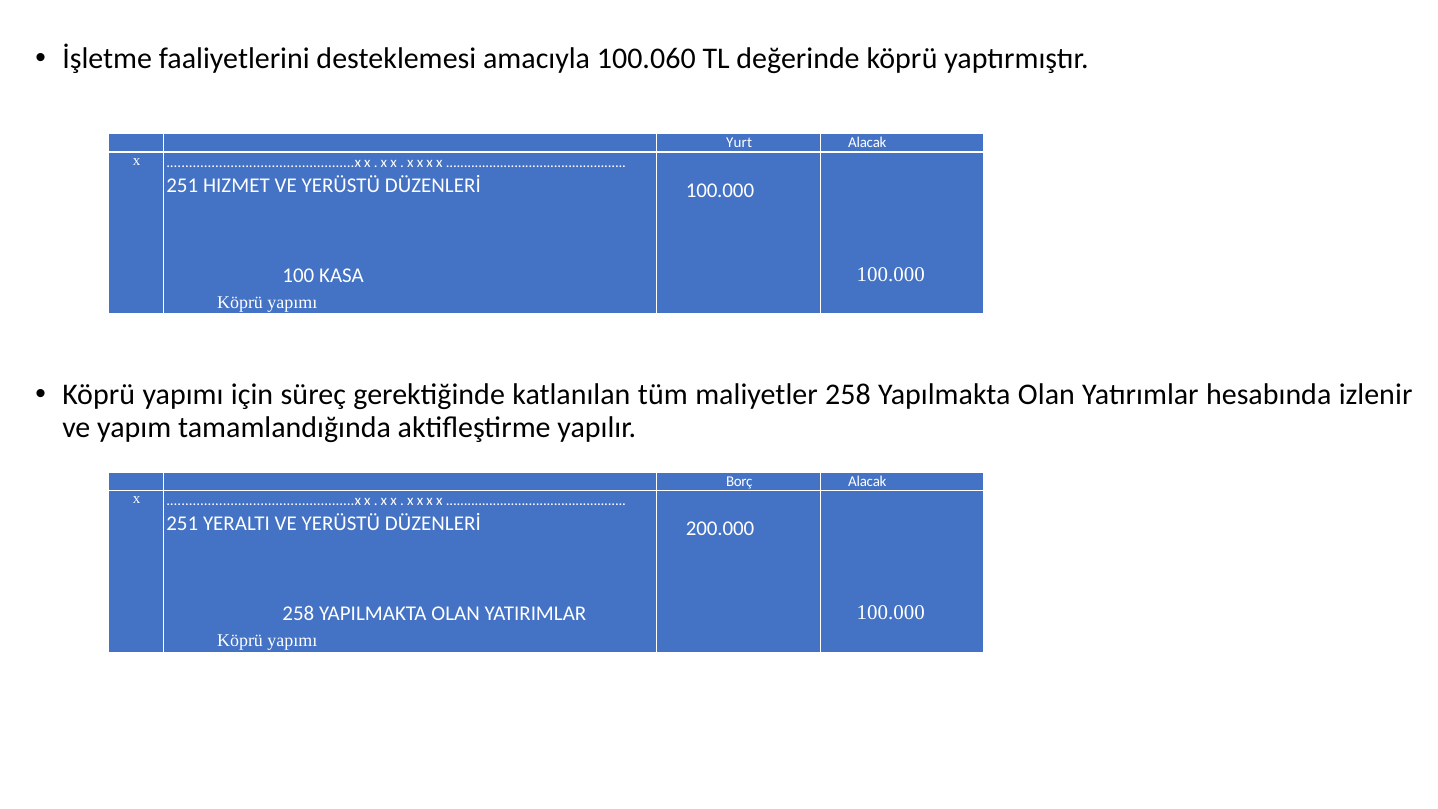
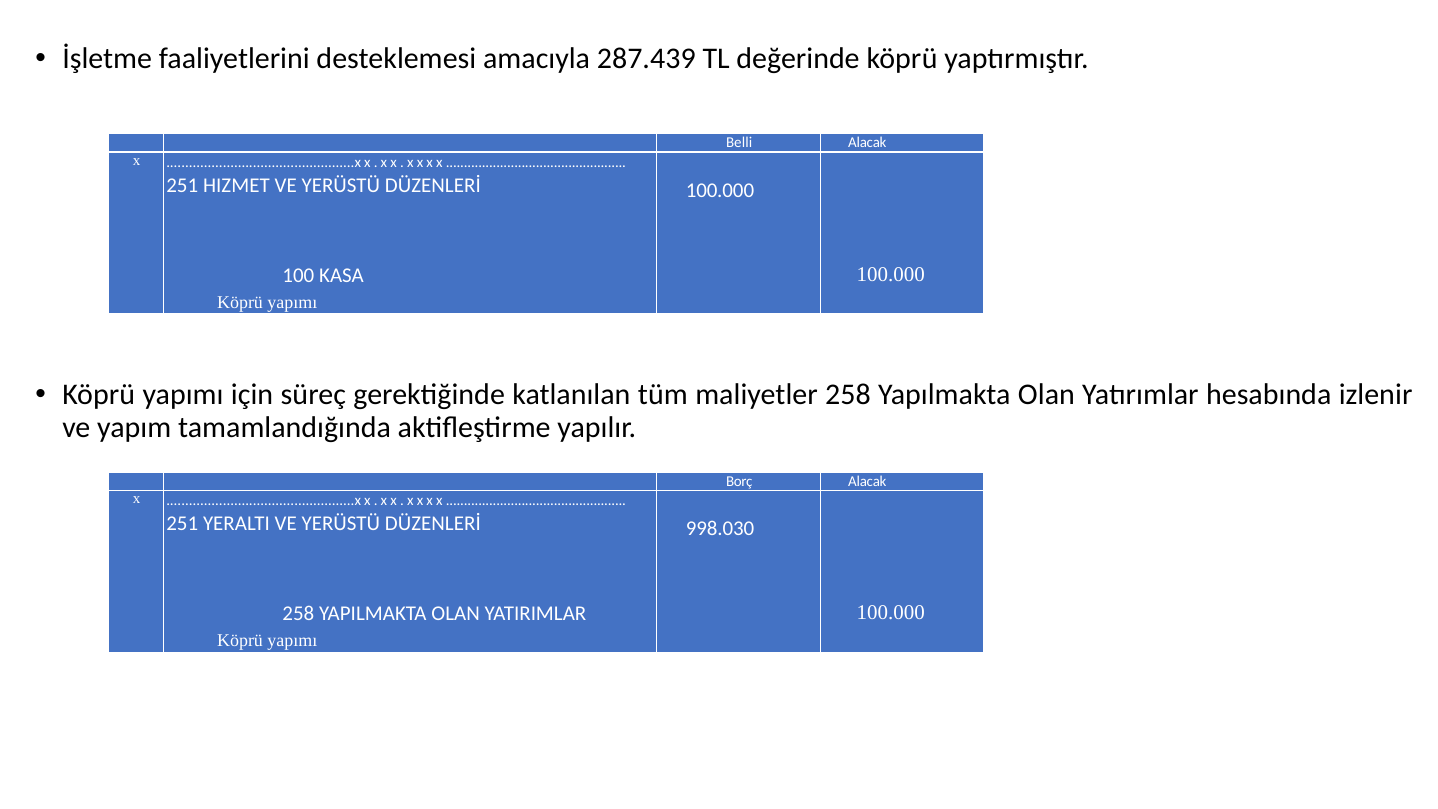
100.060: 100.060 -> 287.439 (646, 59)
Yurt: Yurt -> Belli (739, 143)
200.000: 200.000 -> 998.030 (720, 529)
